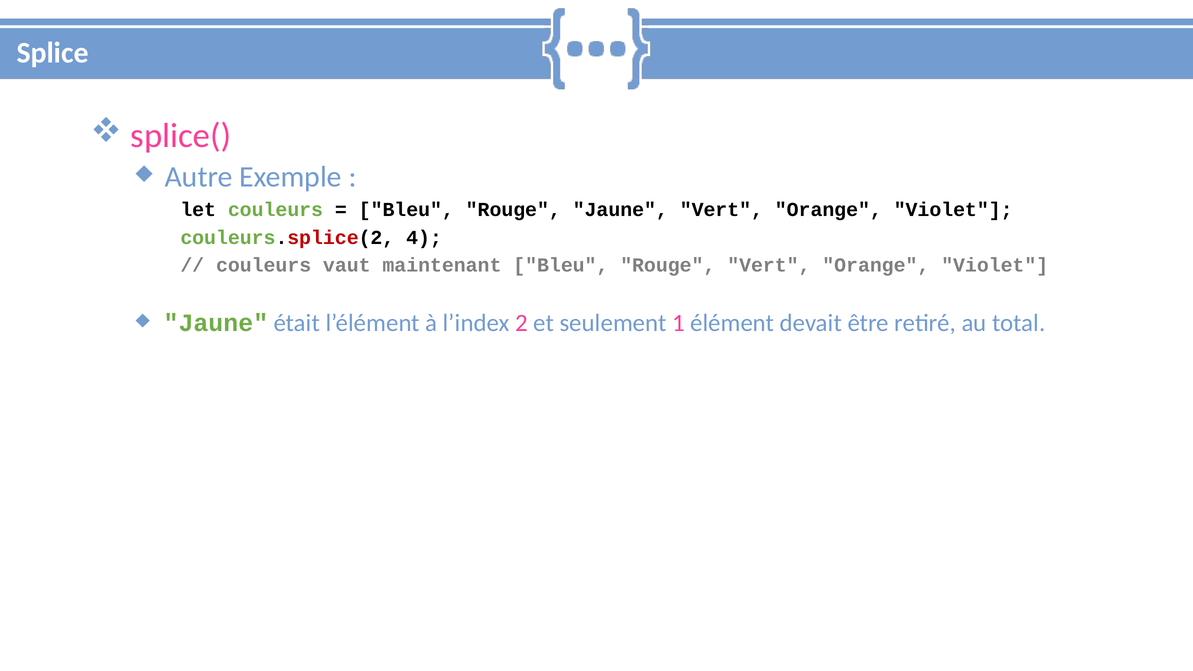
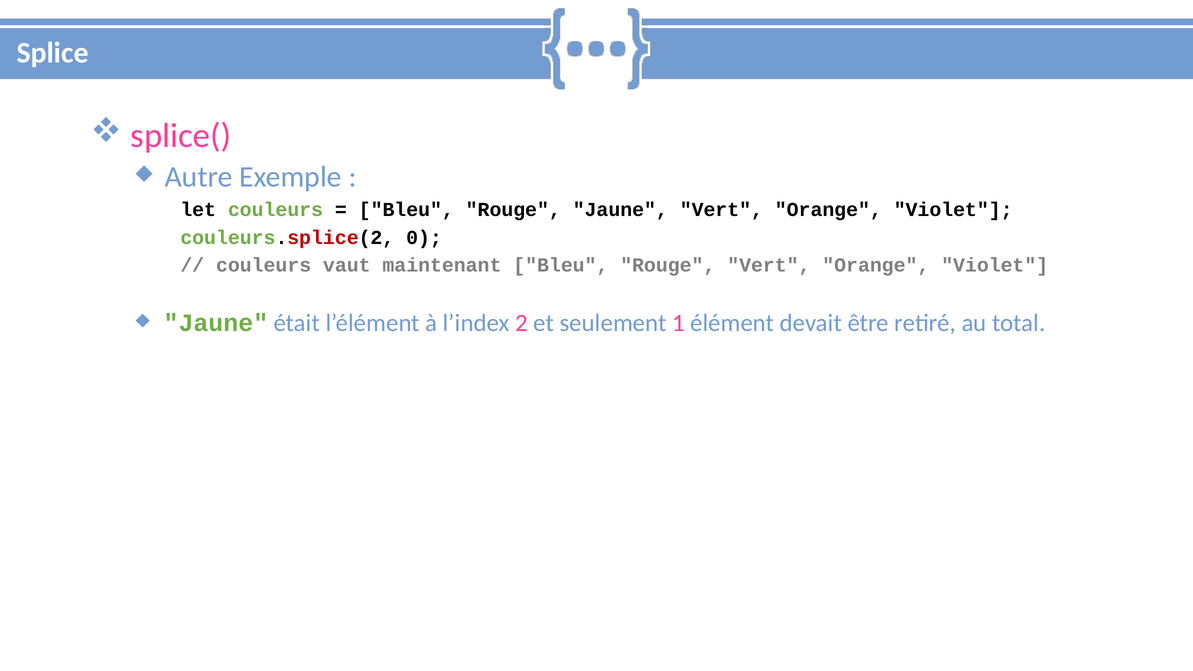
4: 4 -> 0 (424, 237)
